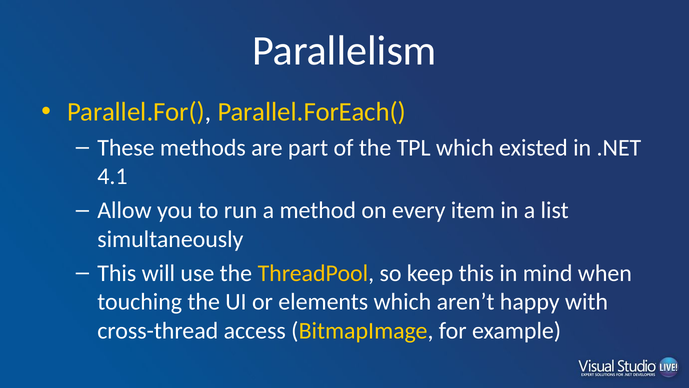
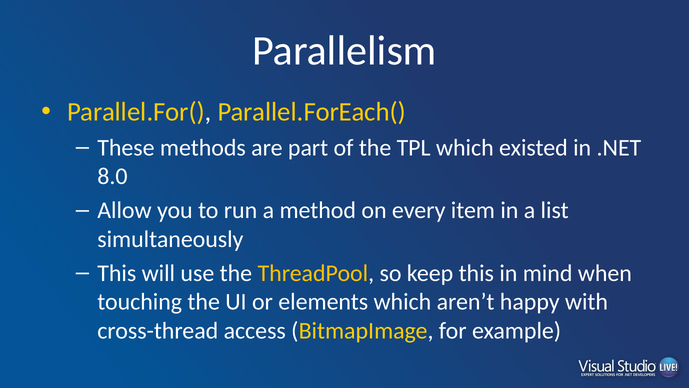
4.1: 4.1 -> 8.0 (112, 176)
